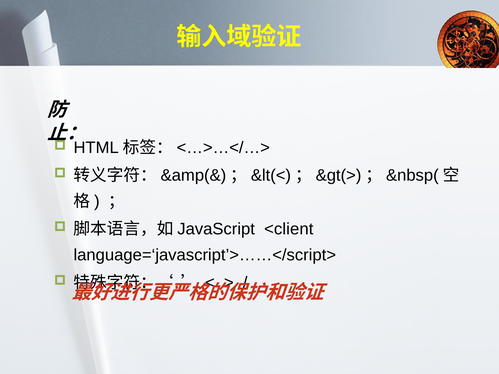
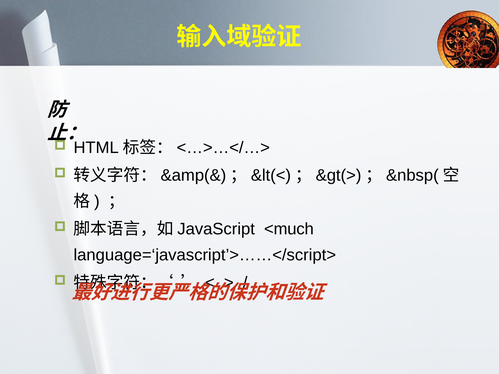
<client: <client -> <much (289, 229)
